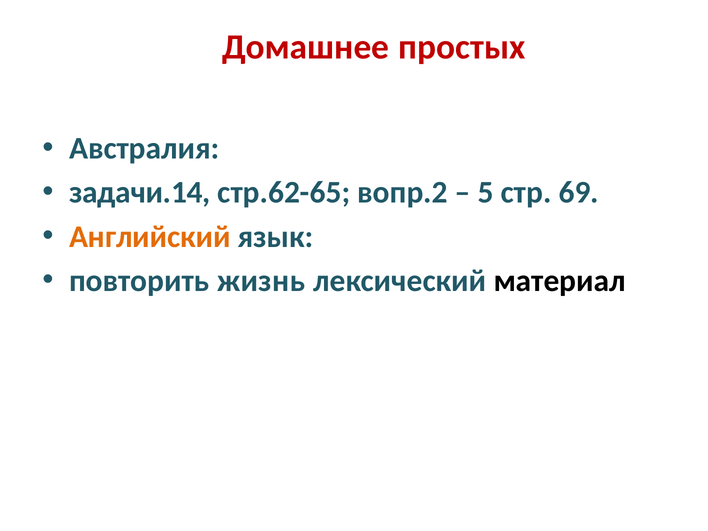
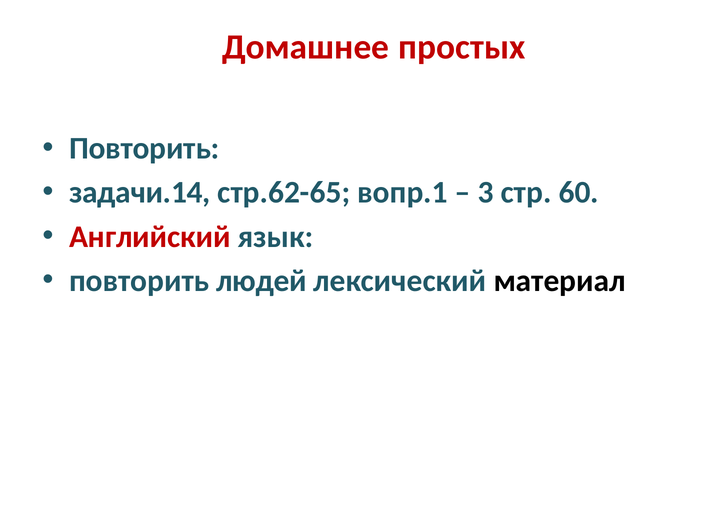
Австралия: Австралия -> Повторить (144, 149)
вопр.2: вопр.2 -> вопр.1 (403, 193)
5: 5 -> 3 (486, 193)
69: 69 -> 60 (579, 193)
Английский colour: orange -> red (150, 237)
жизнь: жизнь -> людей (261, 281)
